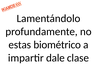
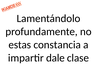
biométrico: biométrico -> constancia (57, 44)
